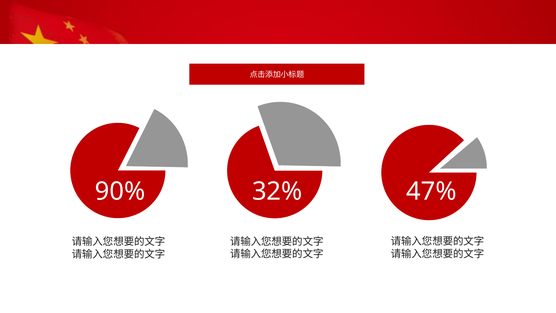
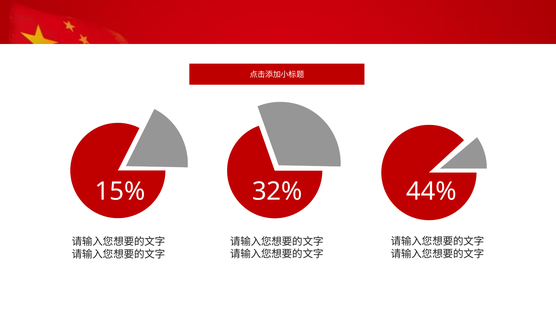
90%: 90% -> 15% (120, 191)
47%: 47% -> 44% (431, 191)
